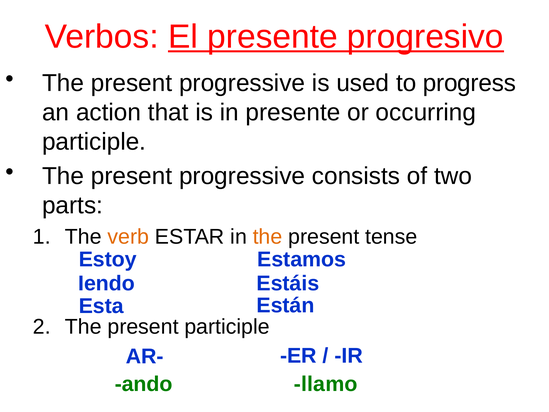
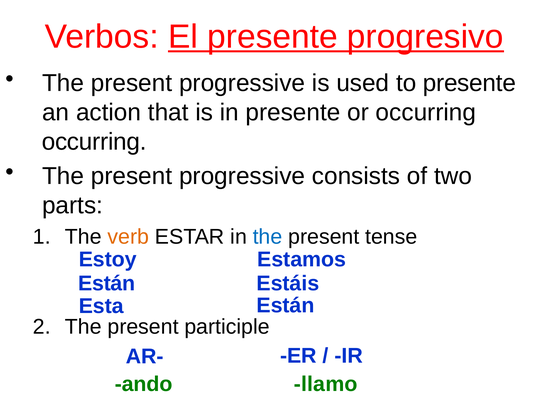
to progress: progress -> presente (469, 83)
participle: participle -> occurring (94, 142)
the colour: orange -> blue (268, 237)
Iendo: Iendo -> Están (107, 283)
